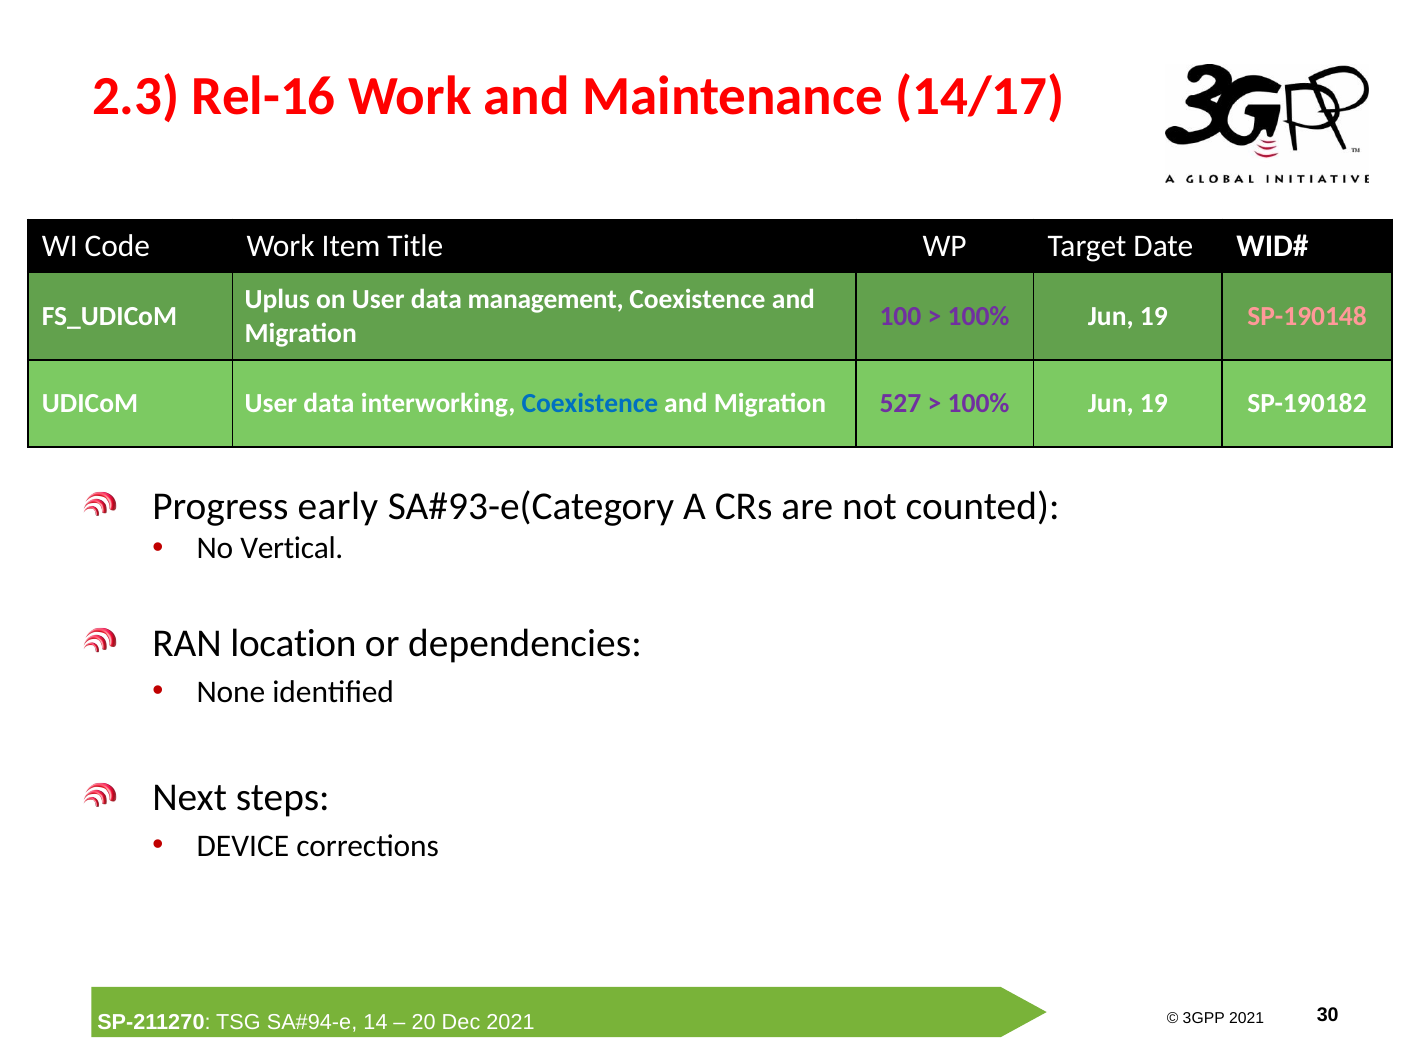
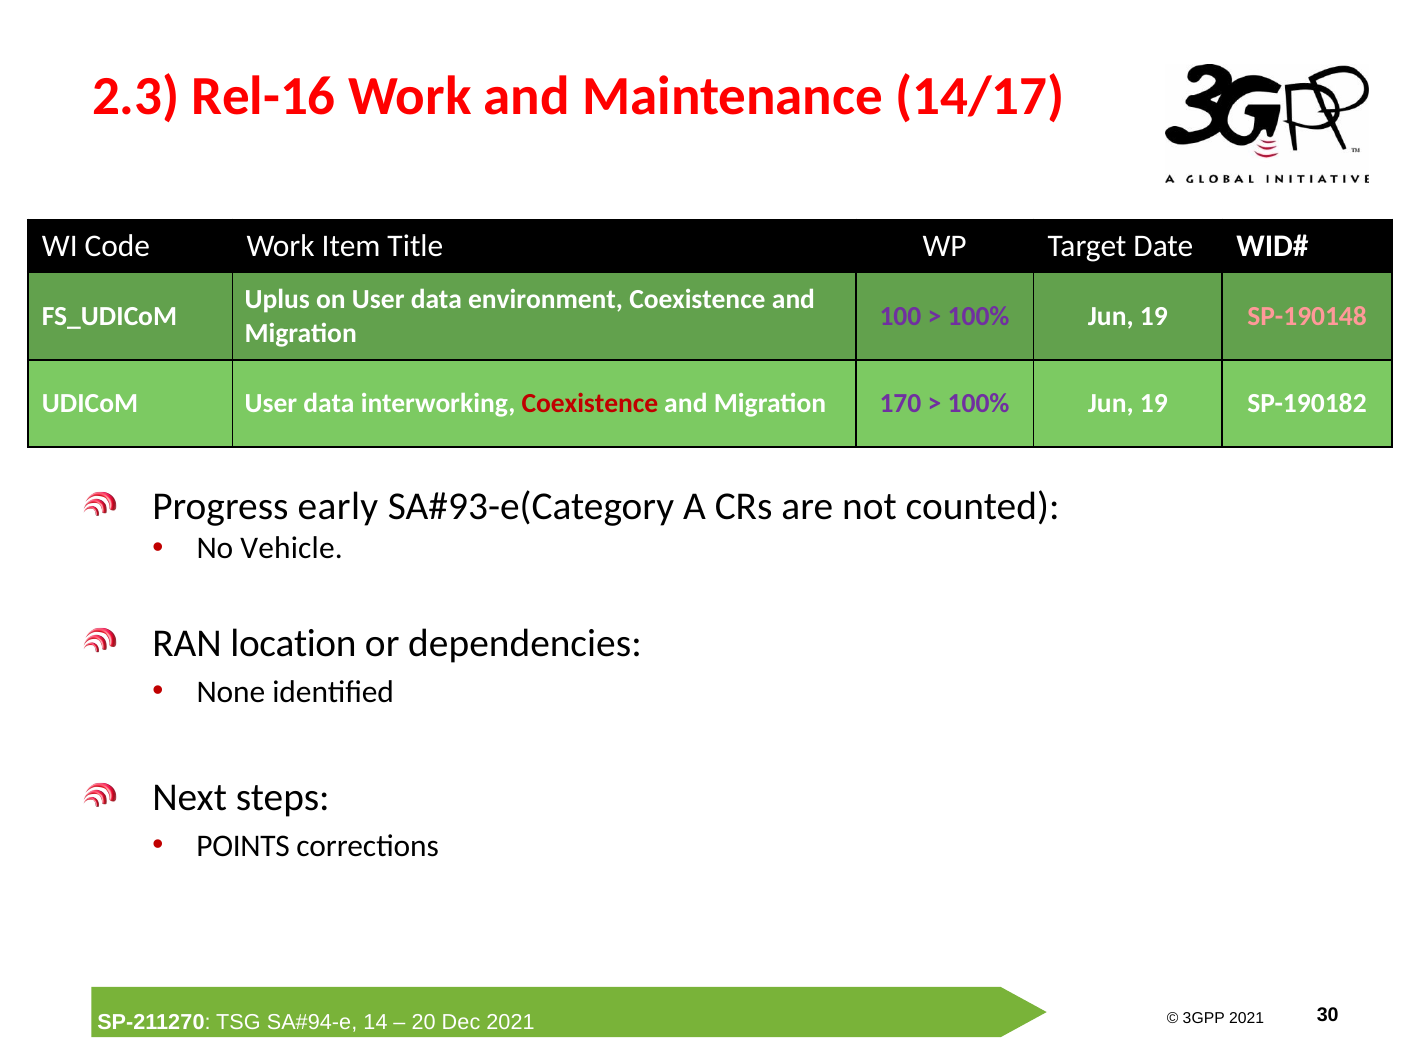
management: management -> environment (546, 300)
Coexistence colour: blue -> red (590, 404)
527: 527 -> 170 (900, 404)
Vertical: Vertical -> Vehicle (292, 549)
DEVICE: DEVICE -> POINTS (243, 846)
